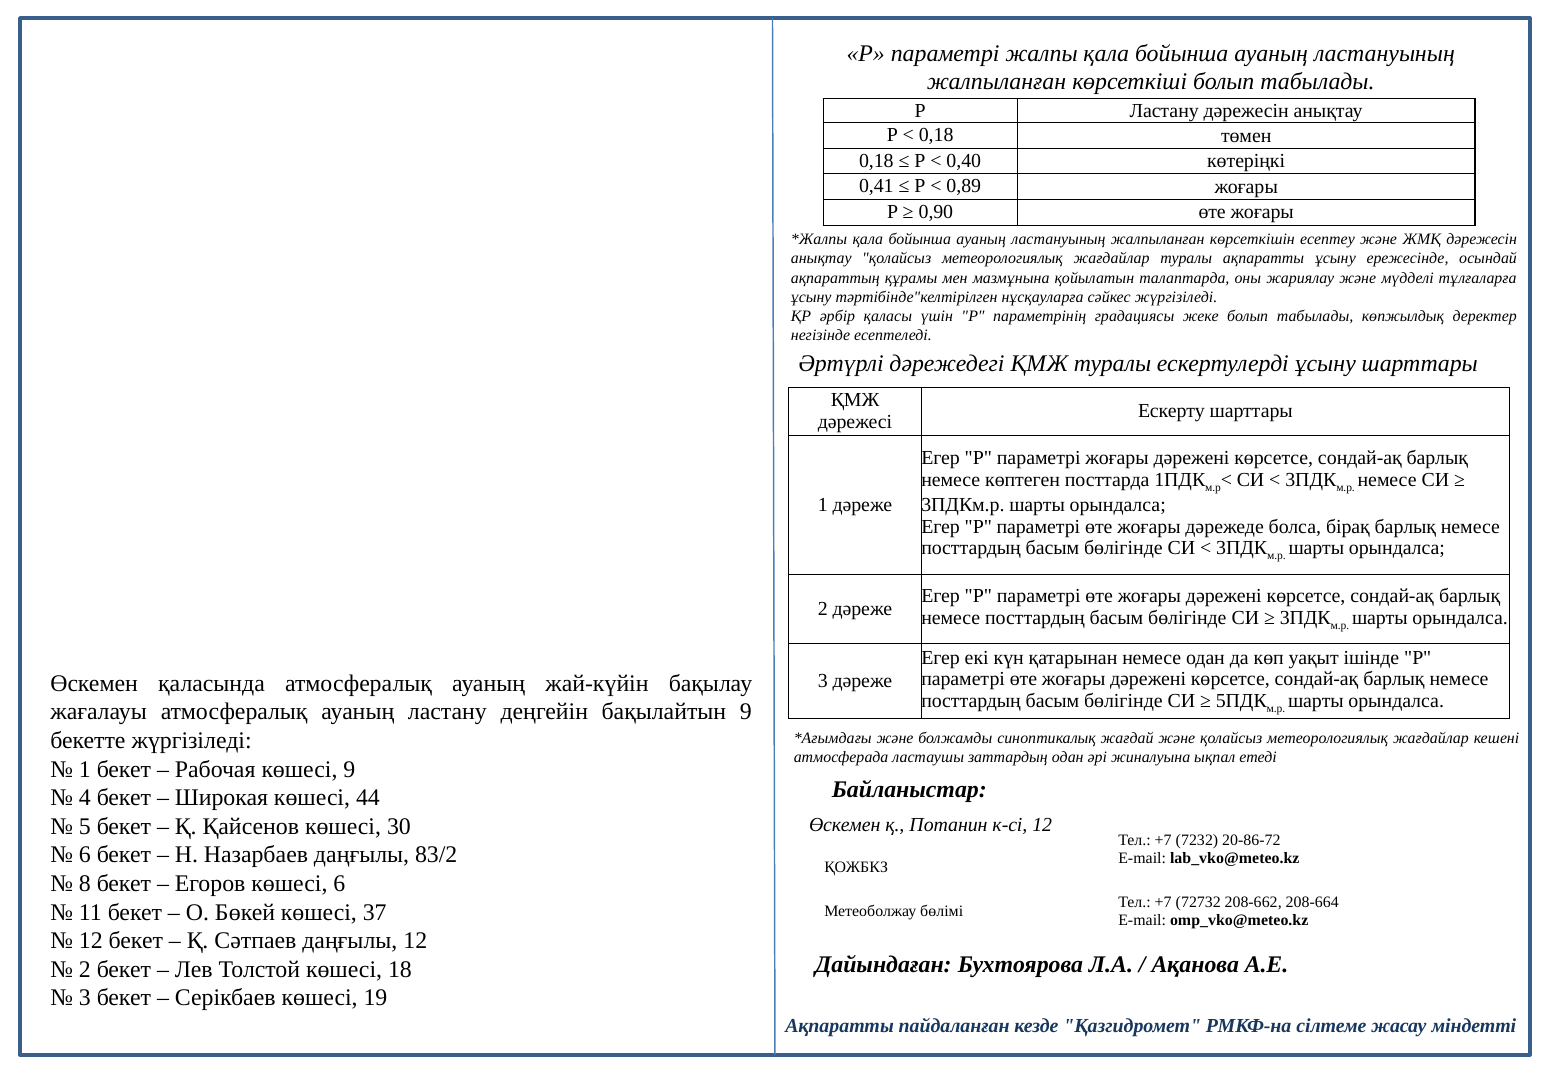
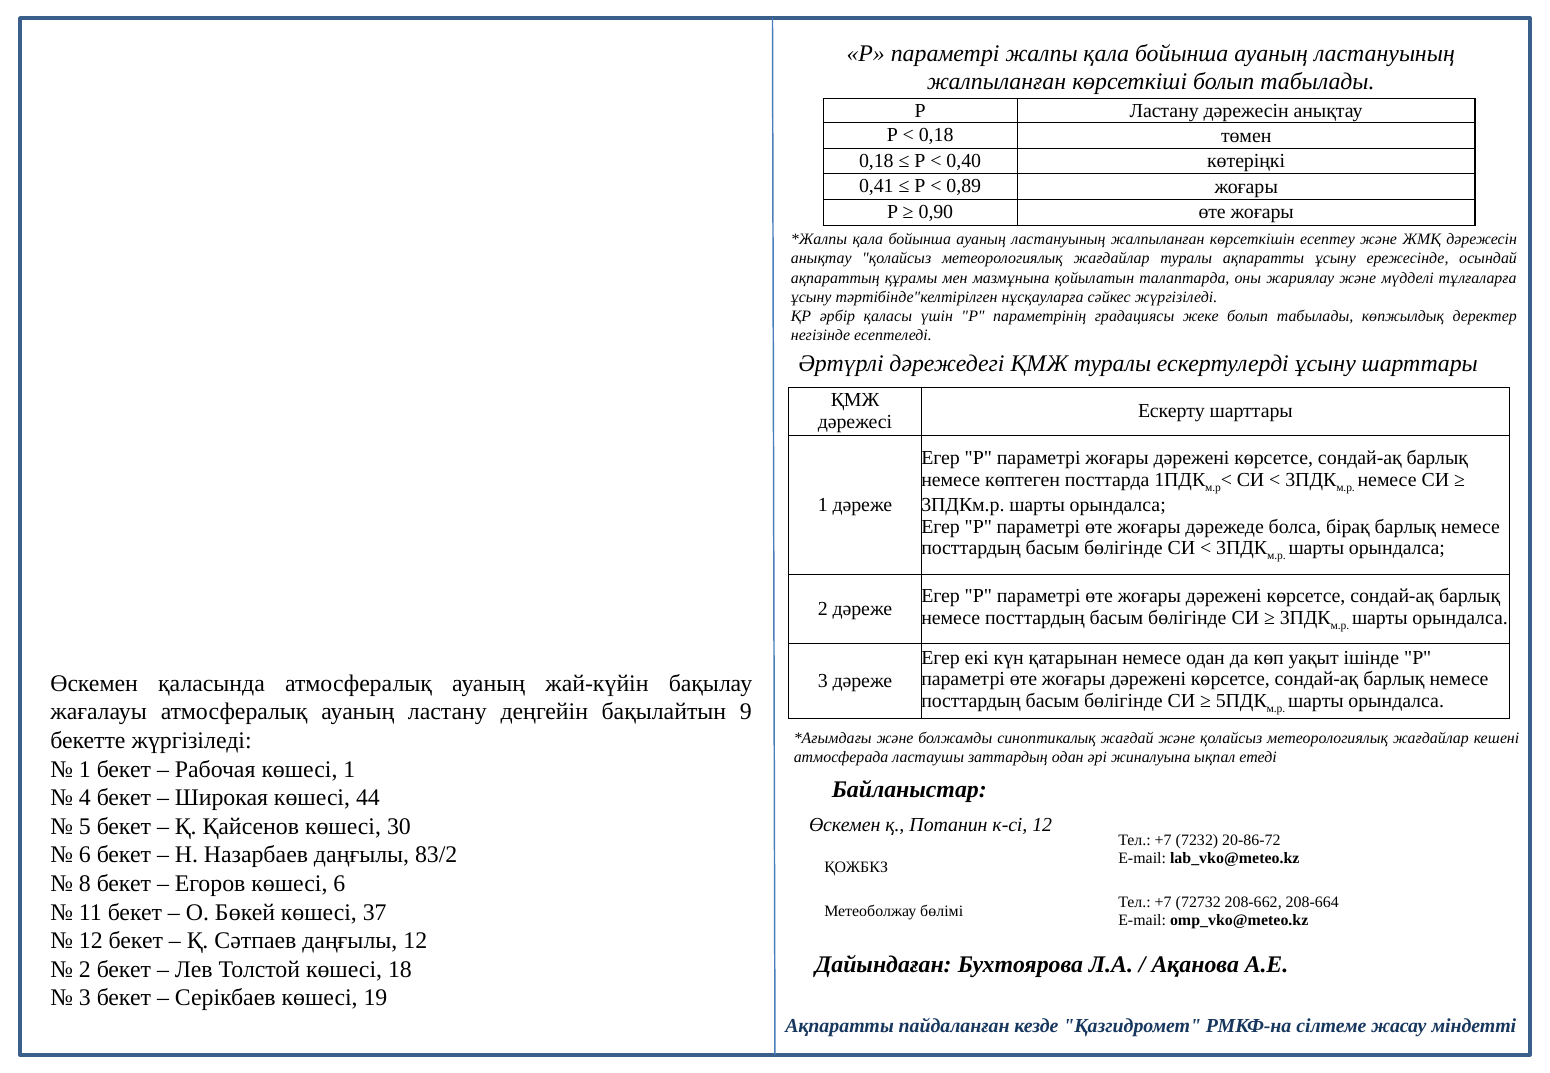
көшесі 9: 9 -> 1 (349, 769)
